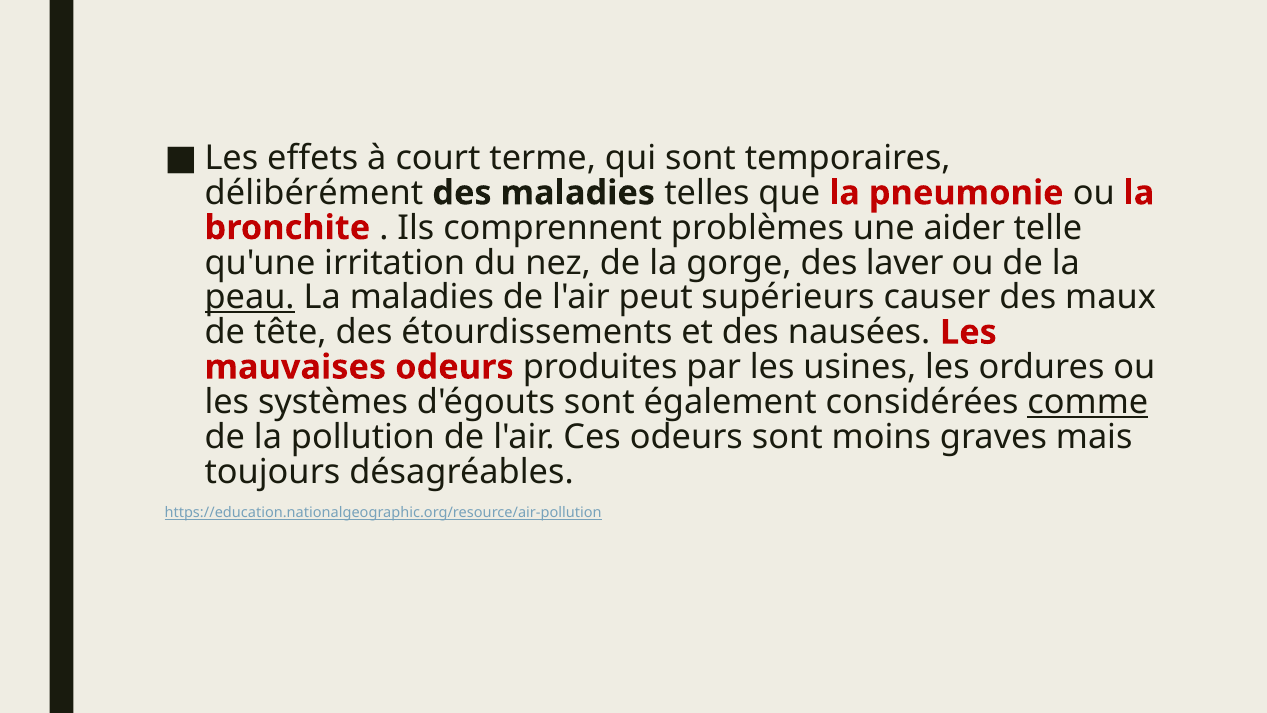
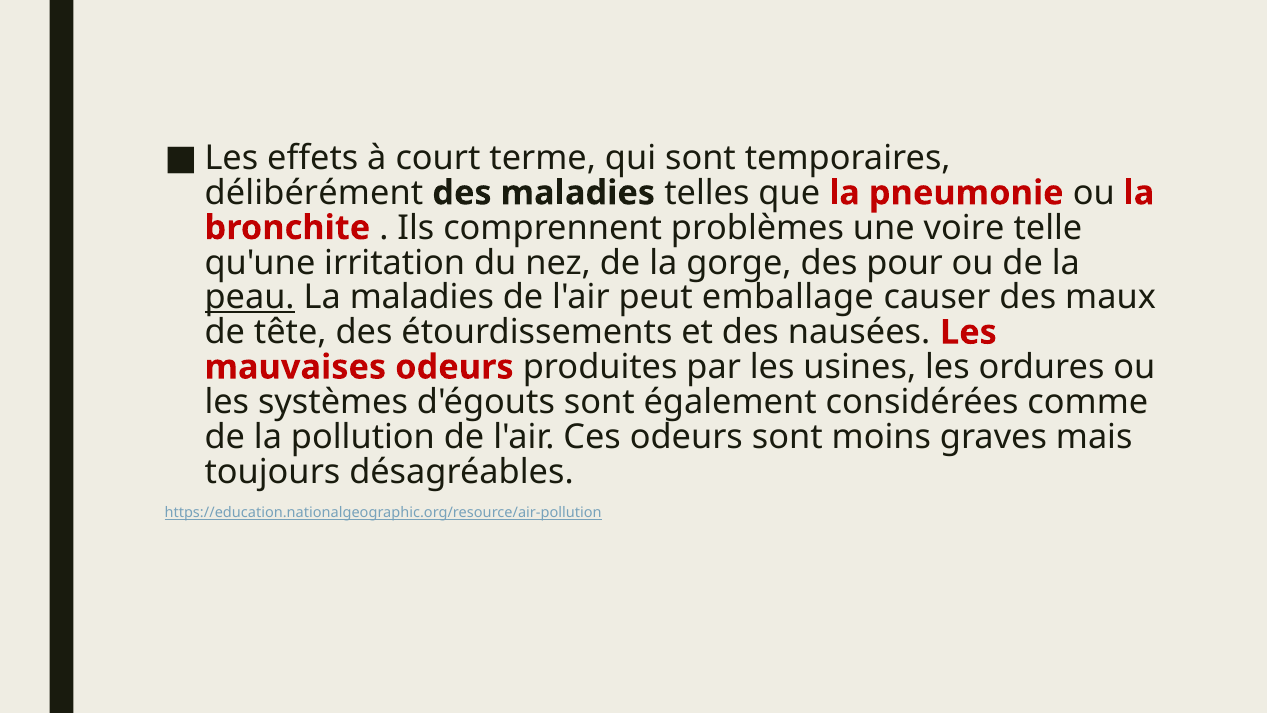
aider: aider -> voire (964, 228)
laver: laver -> pour (905, 263)
supérieurs: supérieurs -> emballage (788, 297)
comme underline: present -> none (1088, 402)
